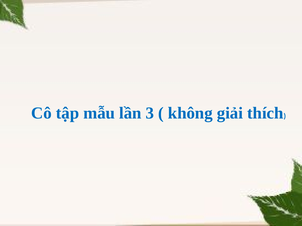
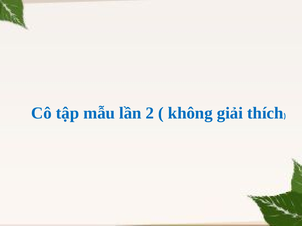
3: 3 -> 2 (150, 113)
